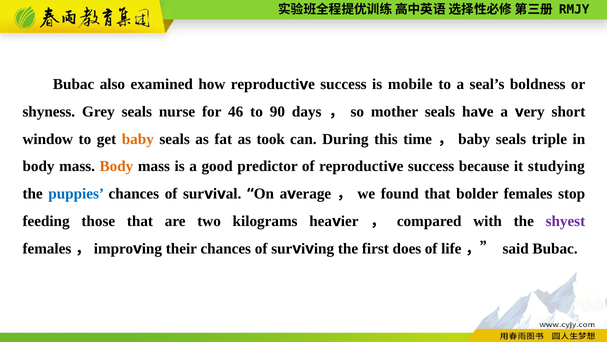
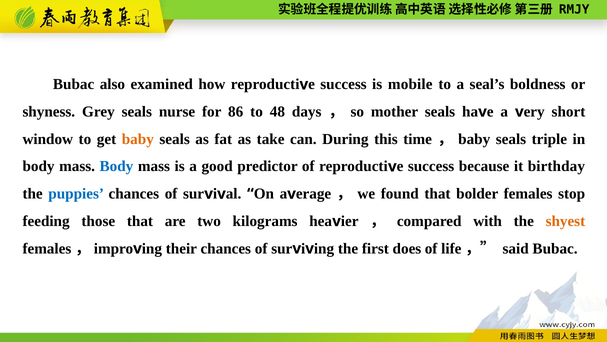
46: 46 -> 86 (236, 112)
90: 90 -> 48 (277, 112)
took: took -> take (271, 139)
Body colour: orange -> blue (116, 166)
studying: studying -> birthday (556, 166)
shyest colour: purple -> orange (565, 221)
